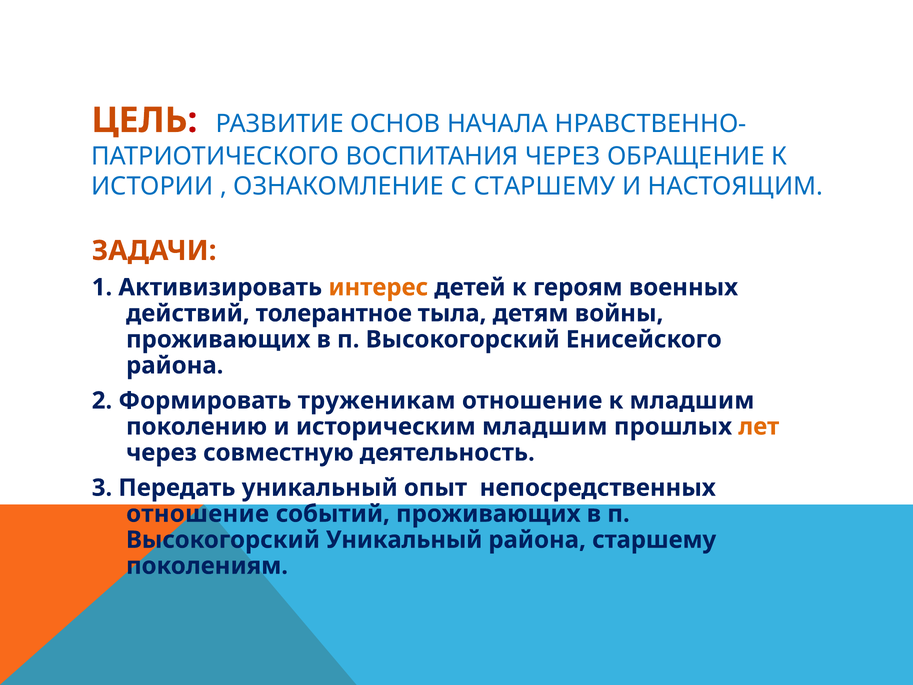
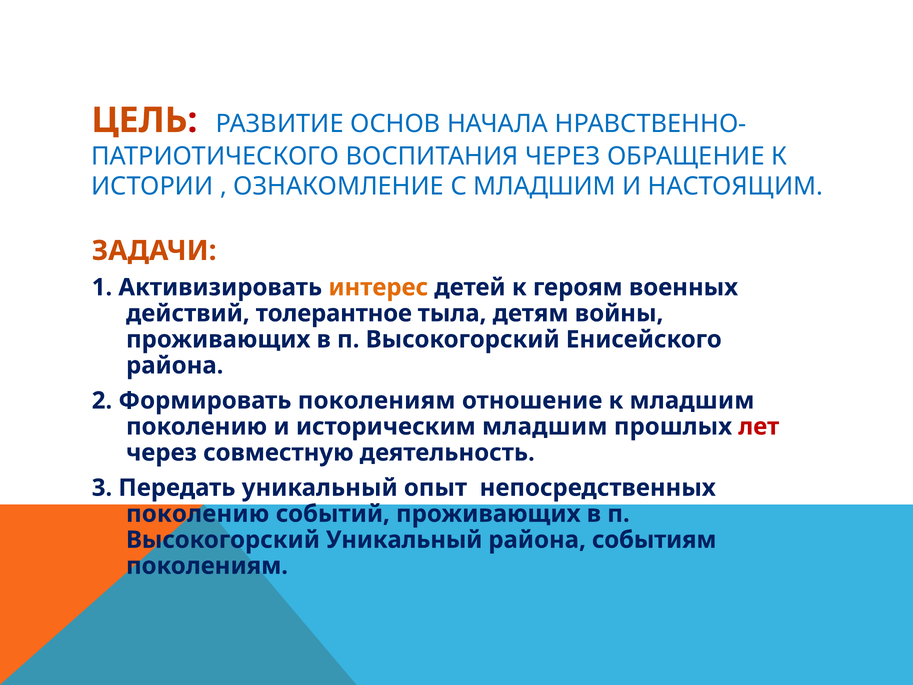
С СТАРШЕМУ: СТАРШЕМУ -> МЛАДШИМ (545, 187)
Формировать труженикам: труженикам -> поколениям (377, 400)
лет colour: orange -> red (759, 426)
отношение: отношение -> поколению (198, 514)
района старшему: старшему -> событиям (654, 540)
